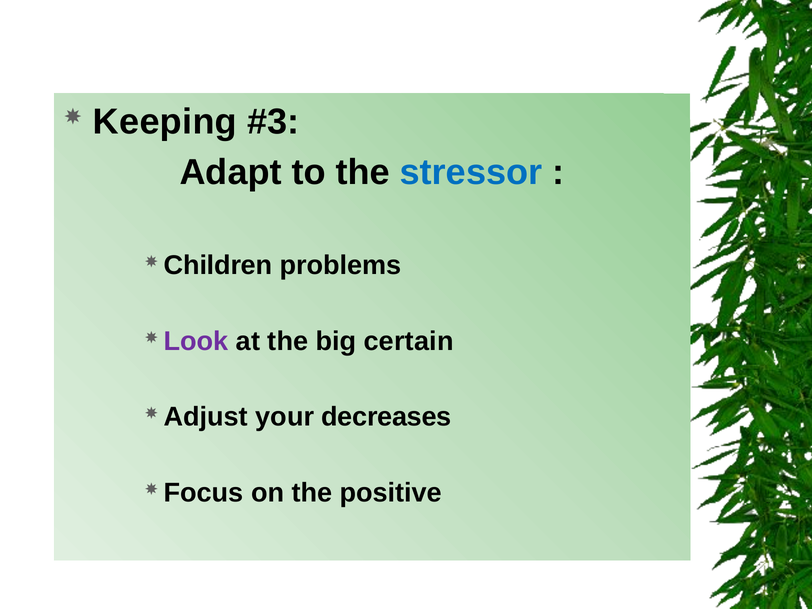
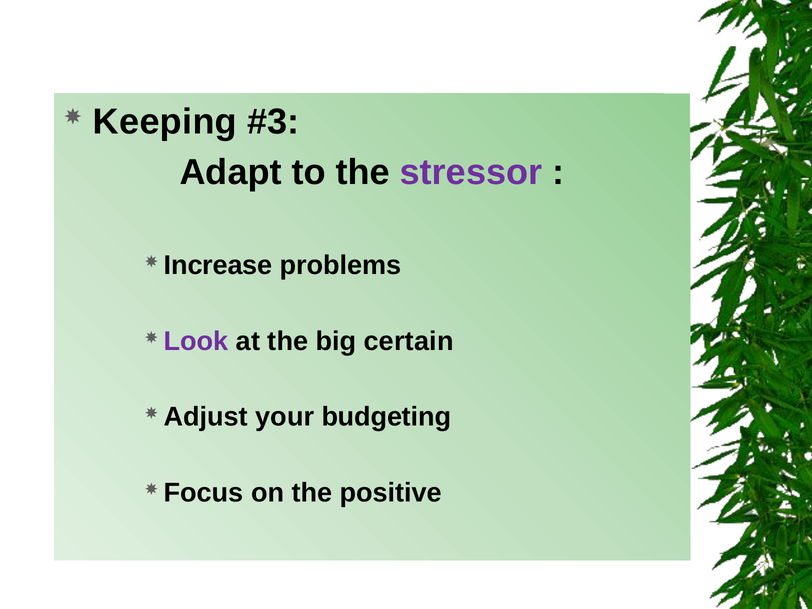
stressor colour: blue -> purple (471, 172)
Children: Children -> Increase (218, 265)
decreases: decreases -> budgeting (386, 417)
